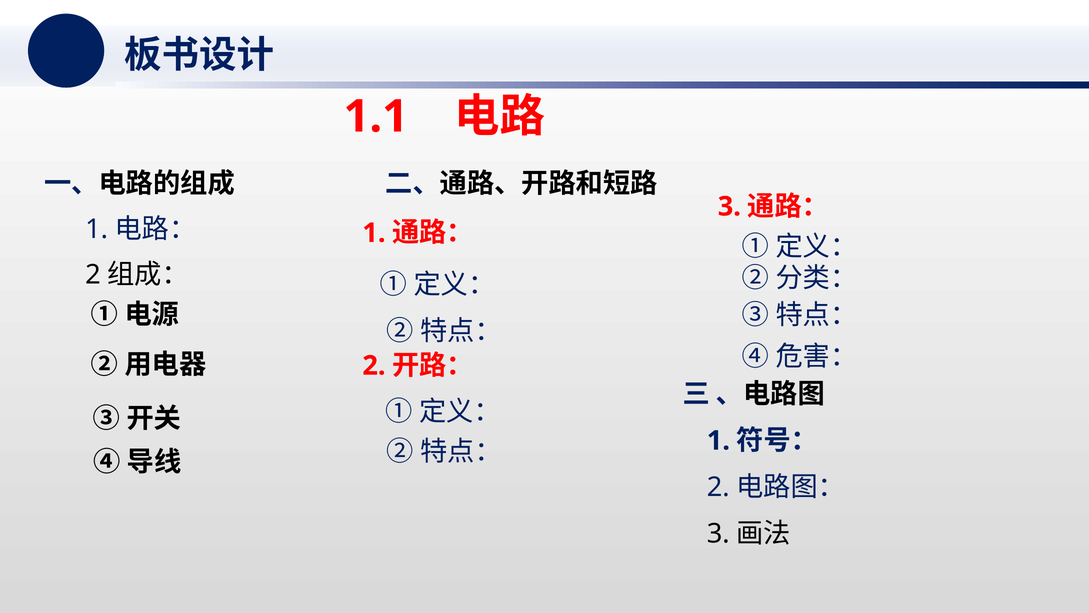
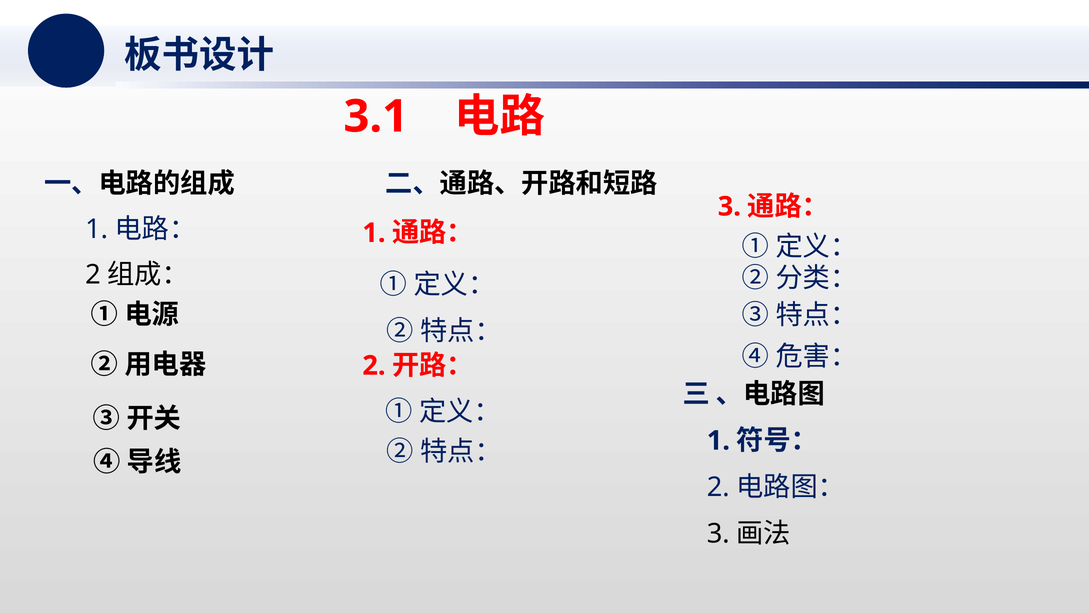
1.1: 1.1 -> 3.1 (376, 117)
